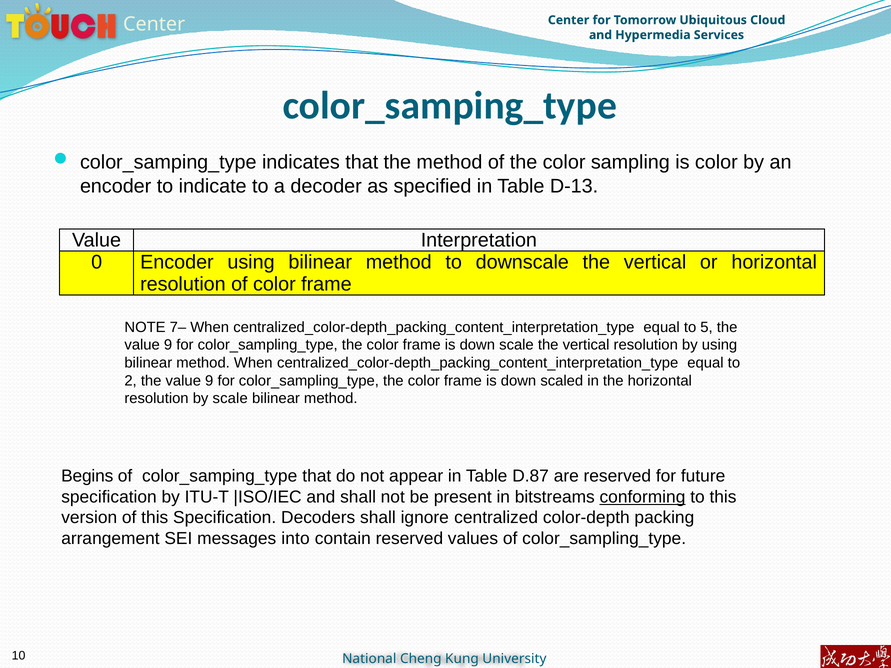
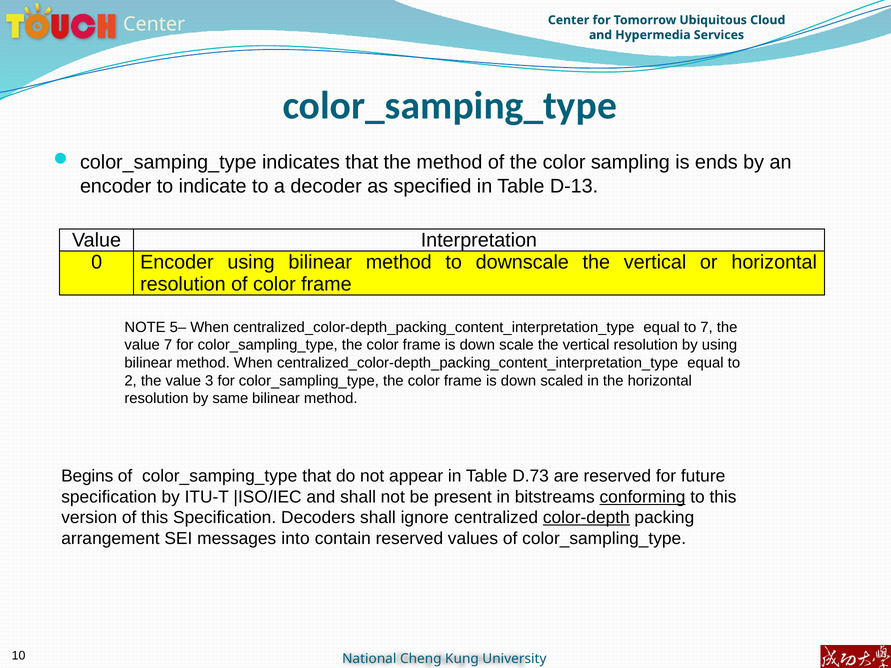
is color: color -> ends (716, 162)
7–: 7– -> 5– (178, 327)
to 5: 5 -> 7 (707, 327)
9: 9 -> 7 (168, 345)
2 the value 9: 9 -> 3 (209, 381)
by scale: scale -> same (230, 399)
D.87: D.87 -> D.73 (531, 476)
color-depth underline: none -> present (586, 518)
